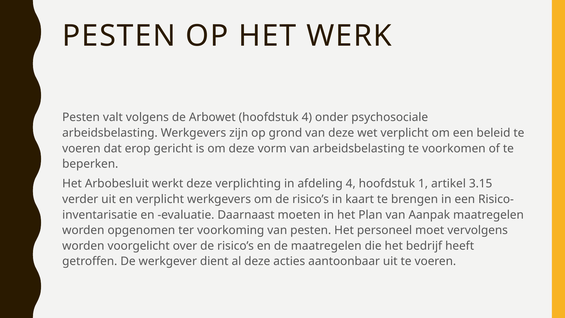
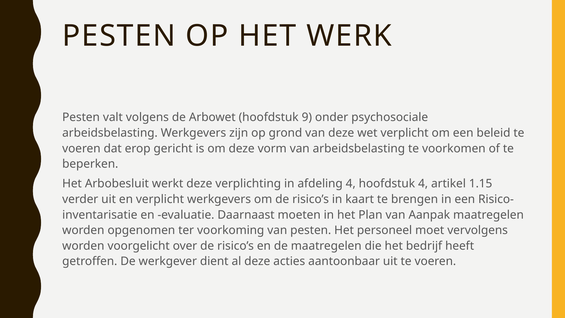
hoofdstuk 4: 4 -> 9 (307, 117)
hoofdstuk 1: 1 -> 4 (423, 184)
3.15: 3.15 -> 1.15 (481, 184)
